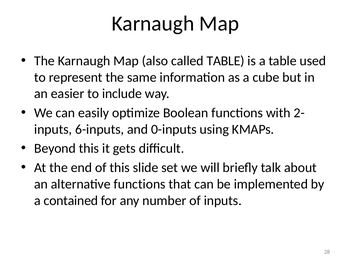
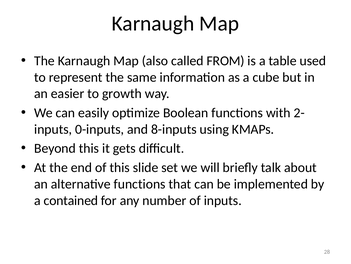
called TABLE: TABLE -> FROM (226, 61)
include: include -> growth (122, 93)
6-inputs: 6-inputs -> 0-inputs (100, 129)
0-inputs: 0-inputs -> 8-inputs (174, 129)
